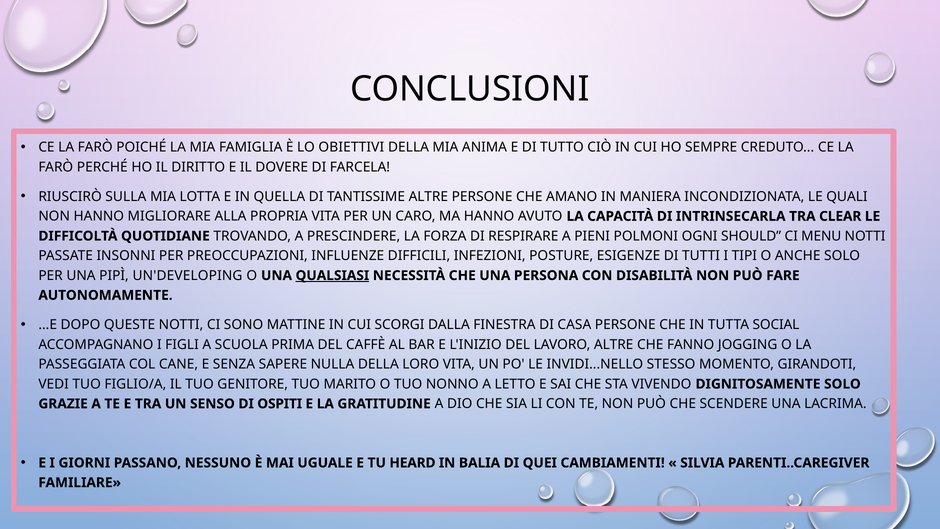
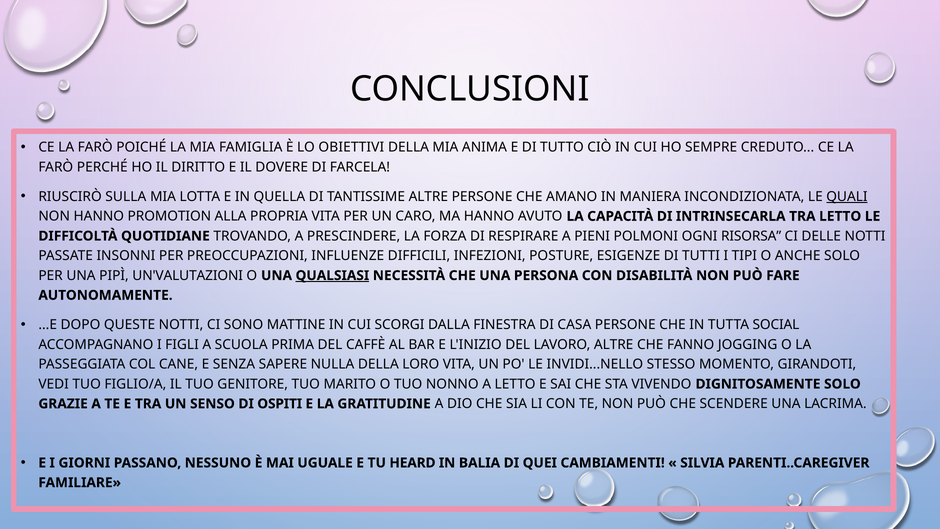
QUALI underline: none -> present (847, 196)
MIGLIORARE: MIGLIORARE -> PROMOTION (169, 216)
TRA CLEAR: CLEAR -> LETTO (840, 216)
SHOULD: SHOULD -> RISORSA (751, 236)
MENU: MENU -> DELLE (821, 236)
UN'DEVELOPING: UN'DEVELOPING -> UN'VALUTAZIONI (188, 275)
